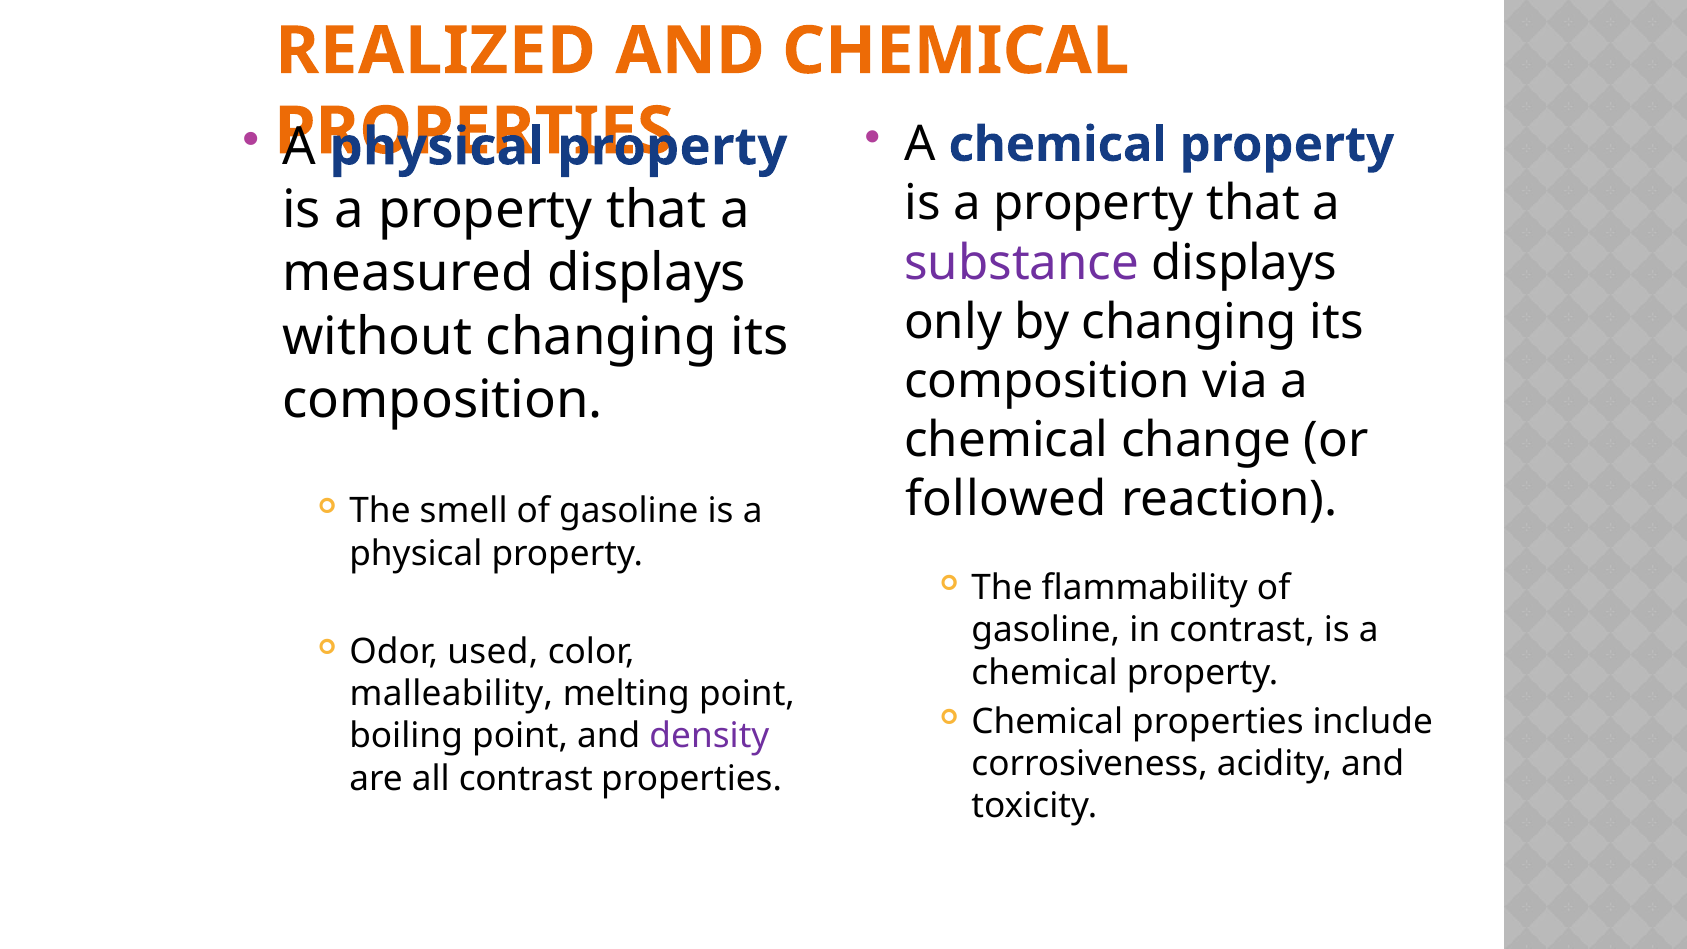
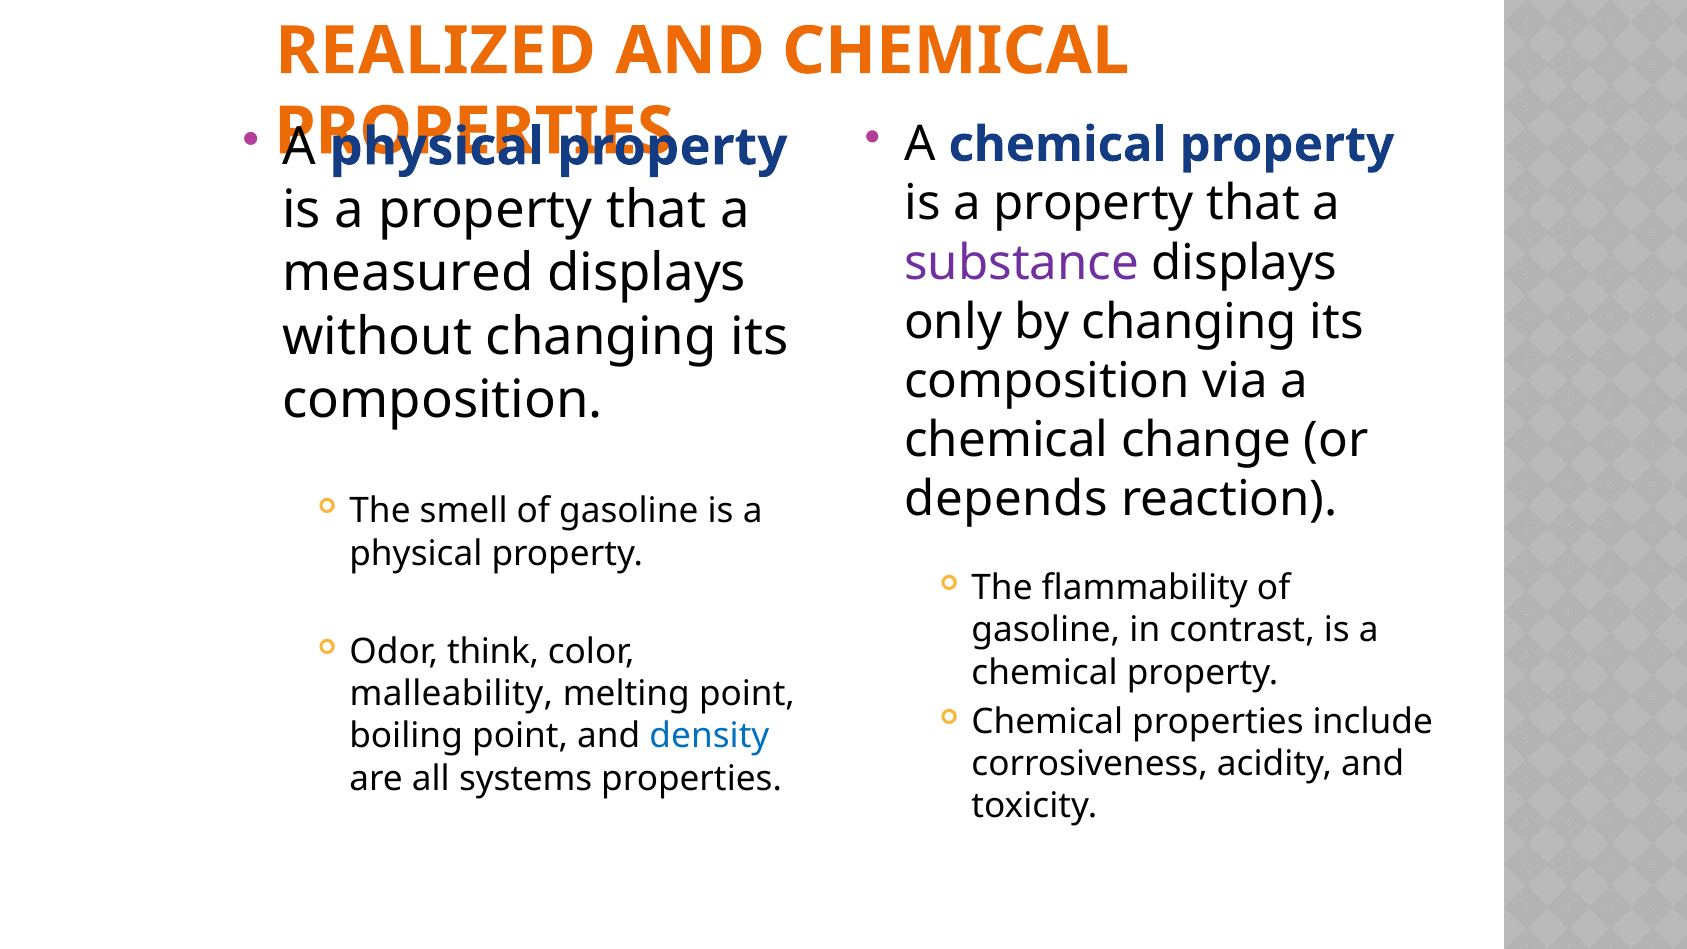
followed: followed -> depends (1006, 499)
used: used -> think (493, 652)
density colour: purple -> blue (709, 736)
all contrast: contrast -> systems (526, 779)
